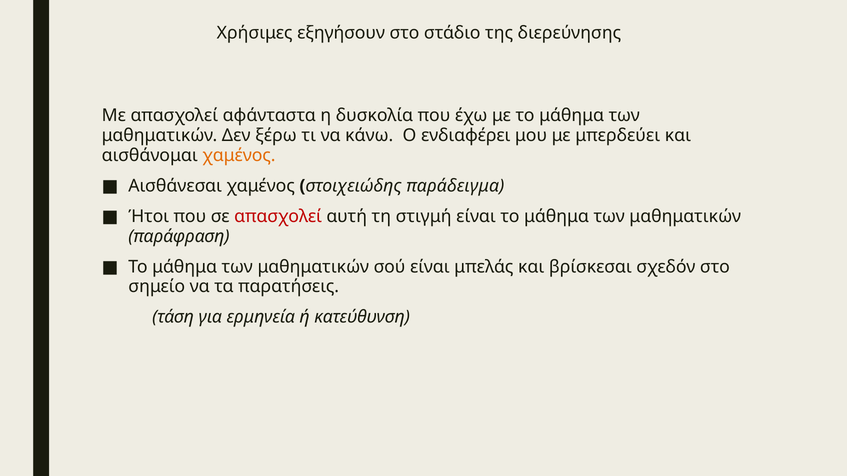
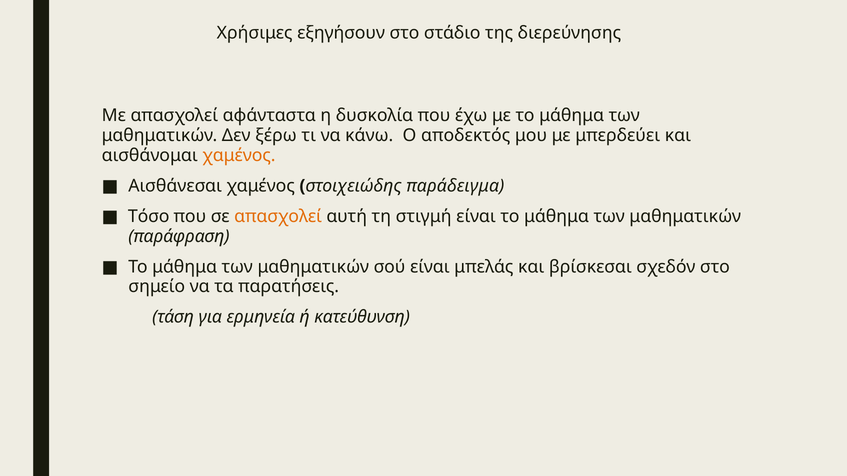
ενδιαφέρει: ενδιαφέρει -> αποδεκτός (466, 136)
Ήτοι: Ήτοι -> Τόσο (149, 217)
απασχολεί colour: red -> orange (278, 217)
